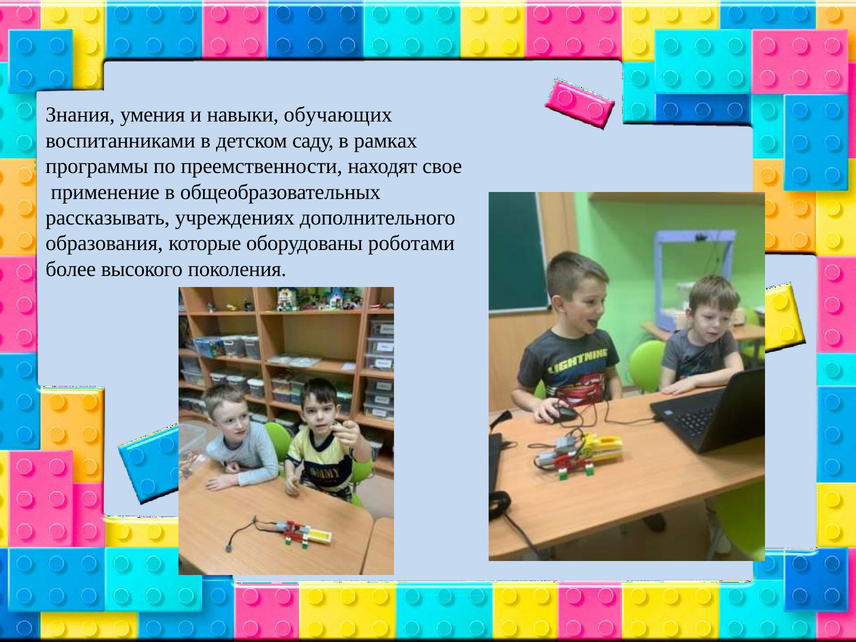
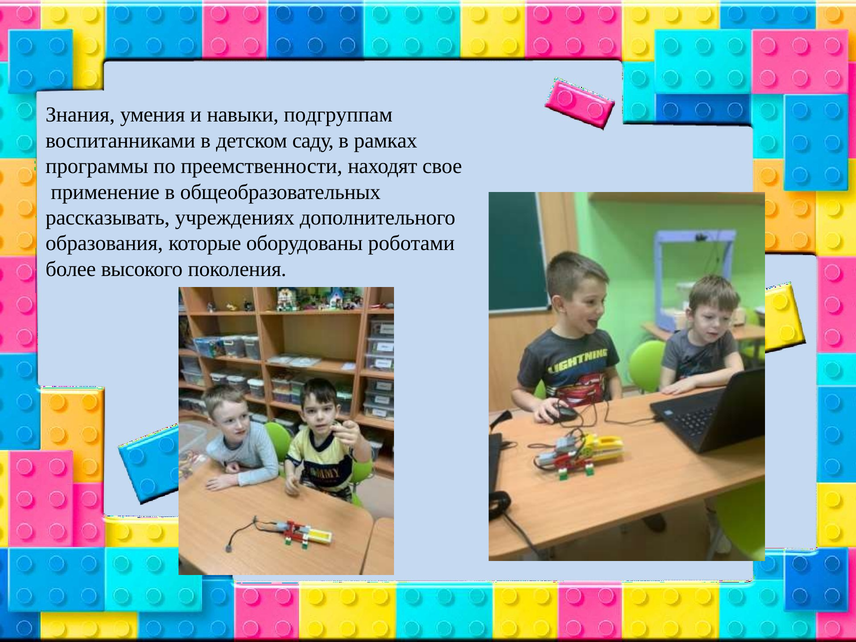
обучающих: обучающих -> подгруппам (338, 115)
